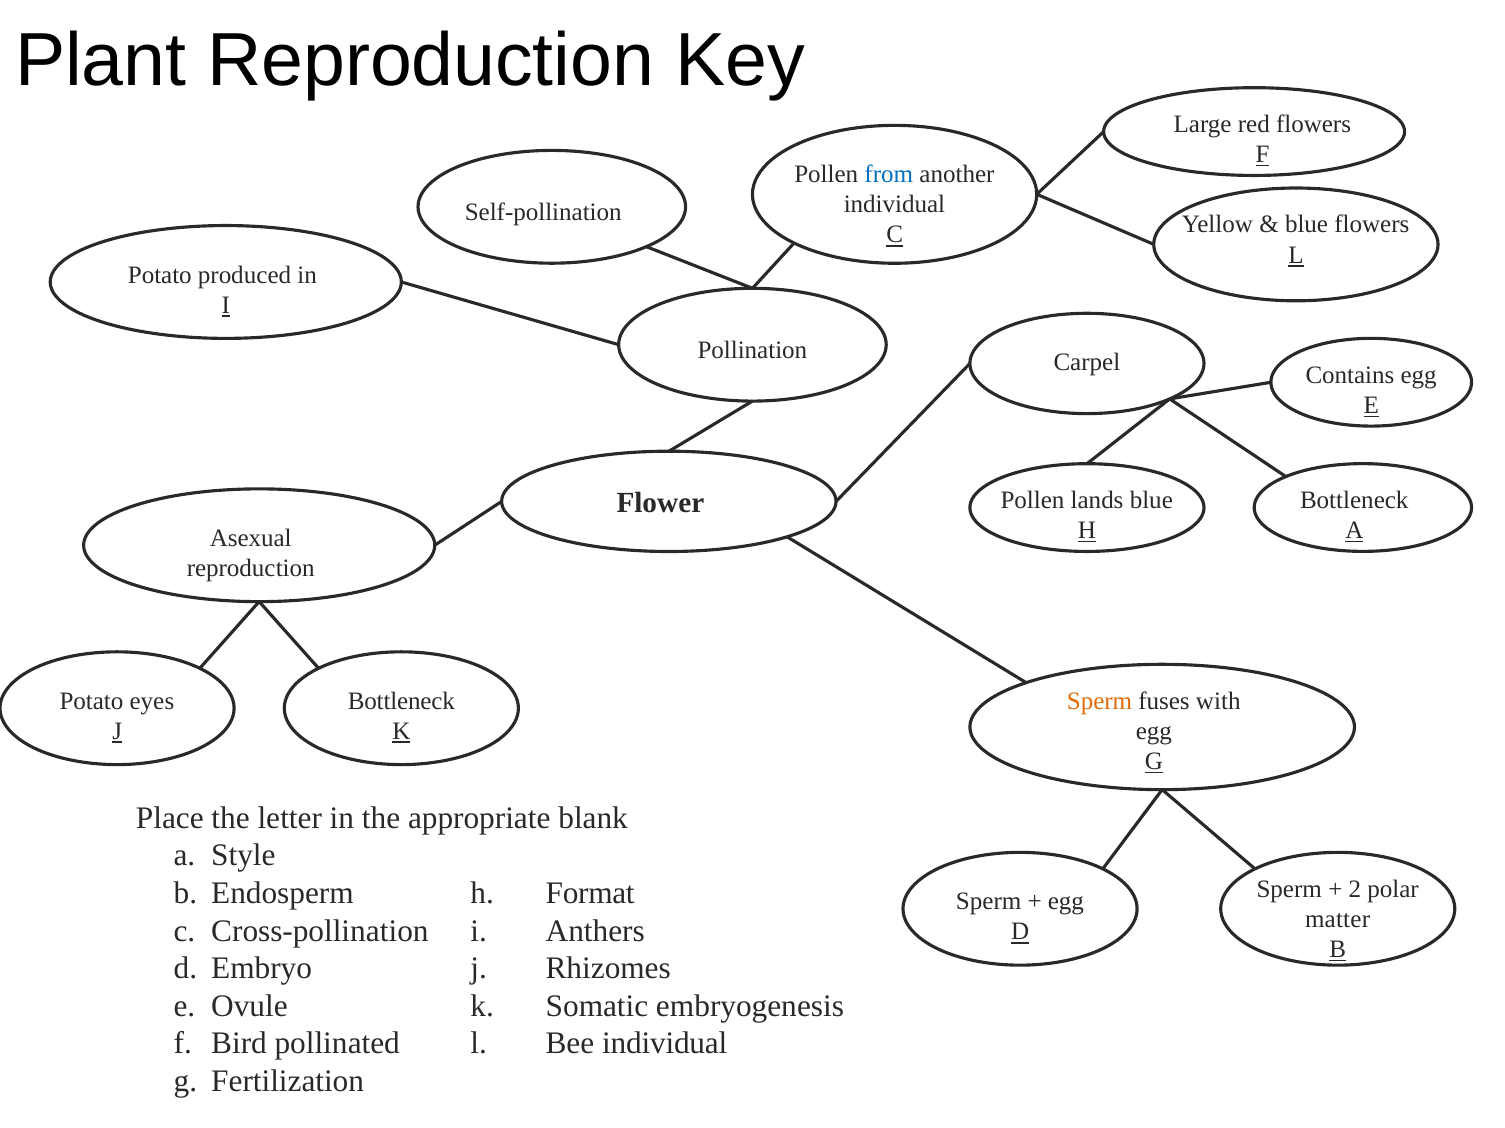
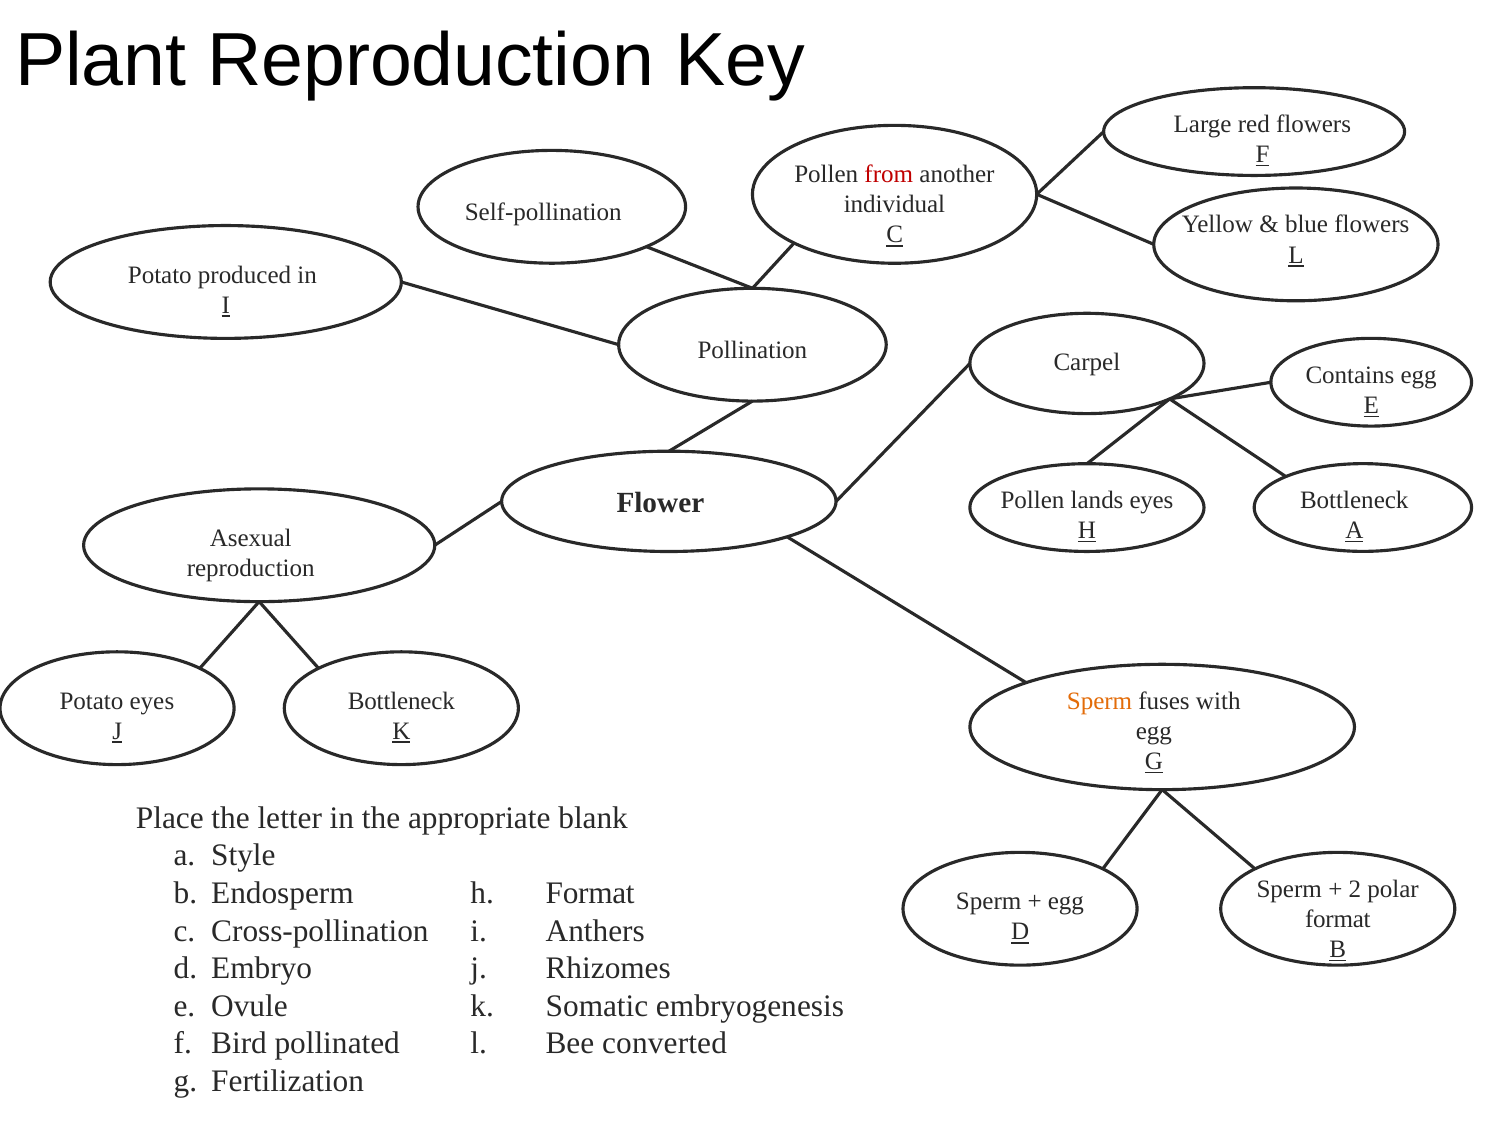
from colour: blue -> red (889, 175)
lands blue: blue -> eyes (1151, 501)
matter: matter -> format (1338, 920)
Bee individual: individual -> converted (665, 1044)
